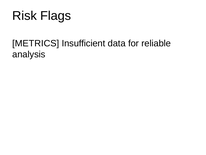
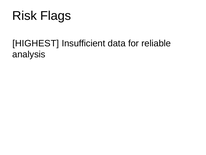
METRICS: METRICS -> HIGHEST (36, 43)
